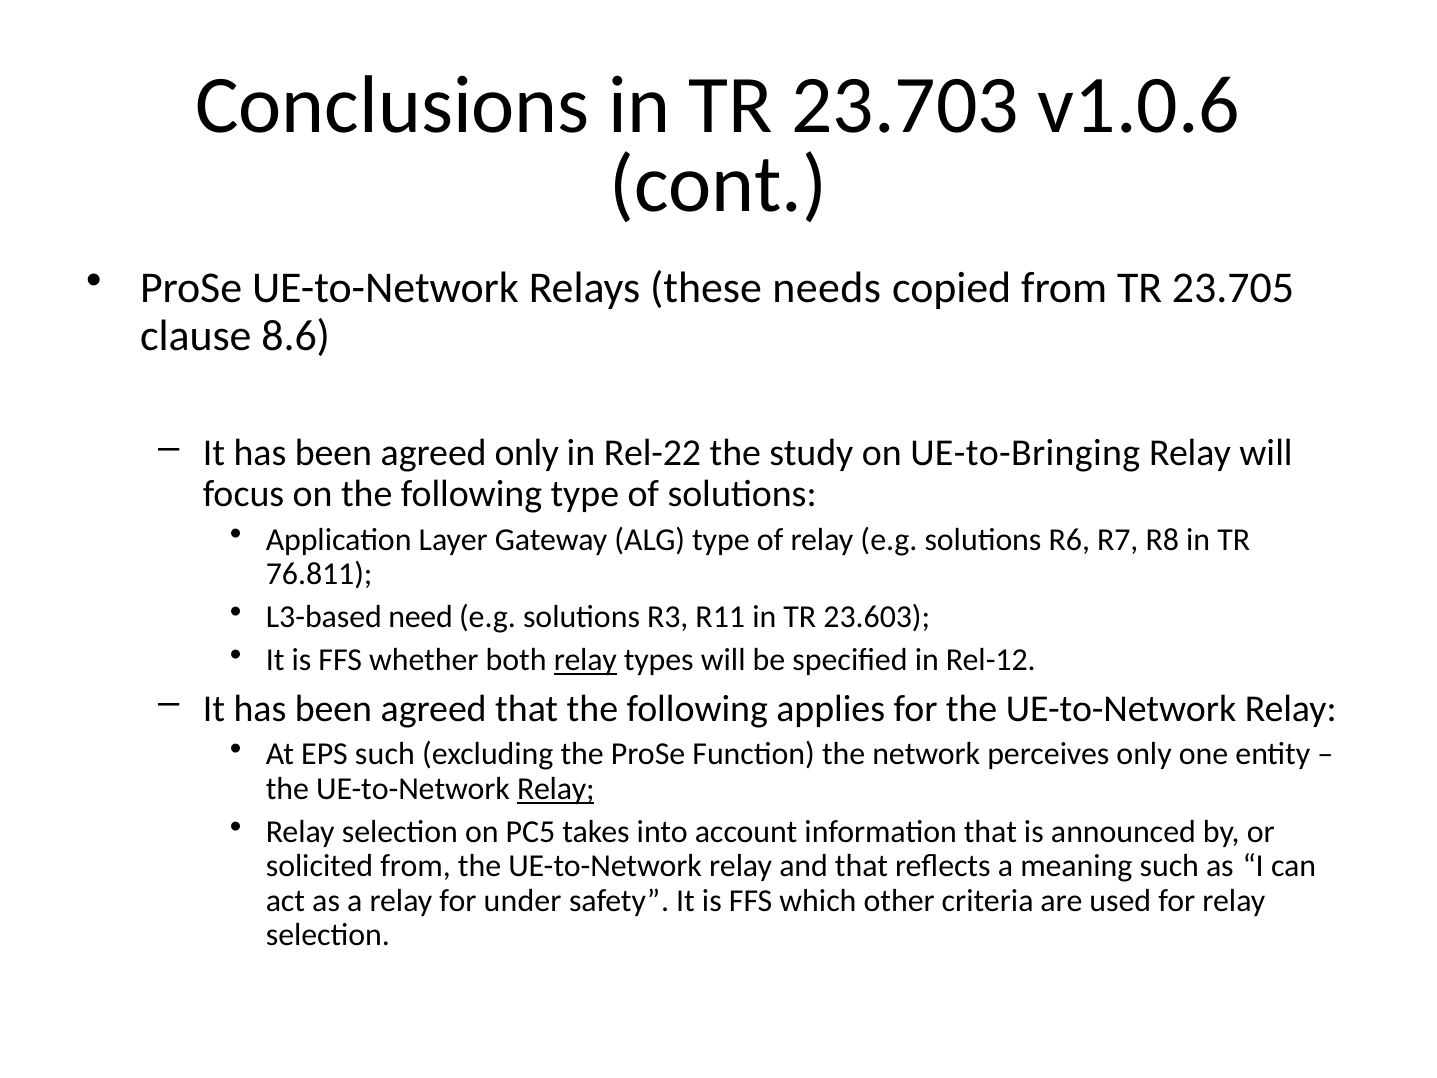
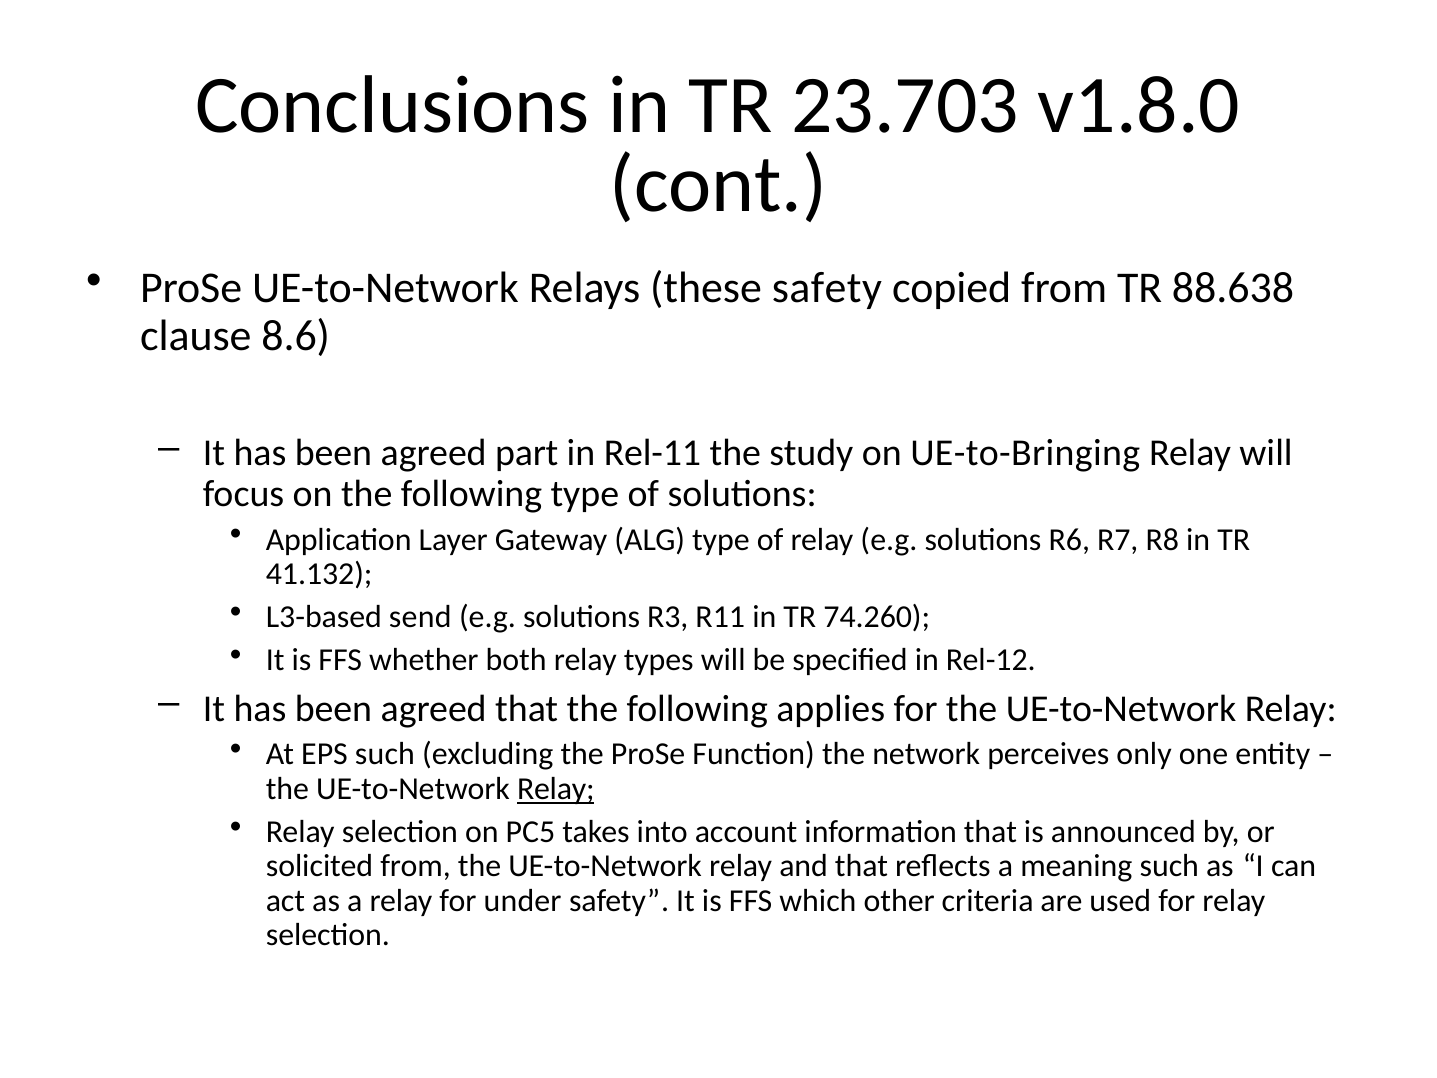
v1.0.6: v1.0.6 -> v1.8.0 (1139, 106)
these needs: needs -> safety (827, 288)
23.705: 23.705 -> 88.638 (1233, 288)
agreed only: only -> part (527, 453)
Rel-22: Rel-22 -> Rel-11 (652, 453)
76.811: 76.811 -> 41.132 (319, 574)
need: need -> send (420, 617)
23.603: 23.603 -> 74.260 (877, 617)
relay underline: present -> none (585, 660)
